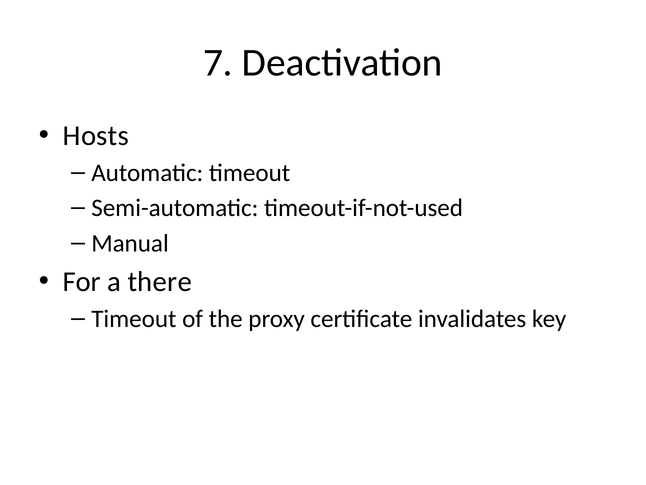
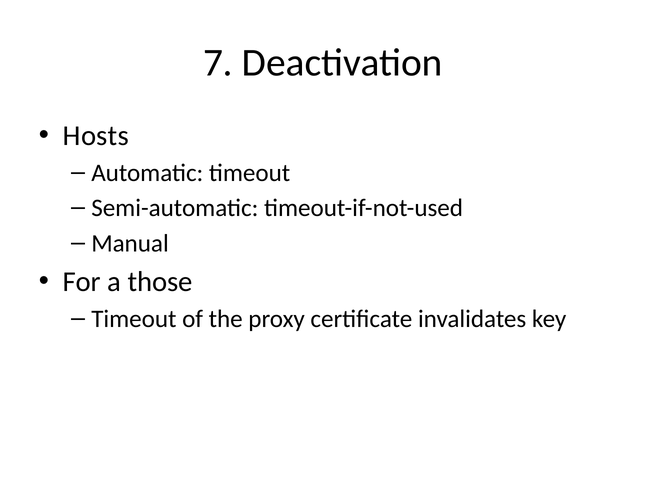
there: there -> those (160, 281)
